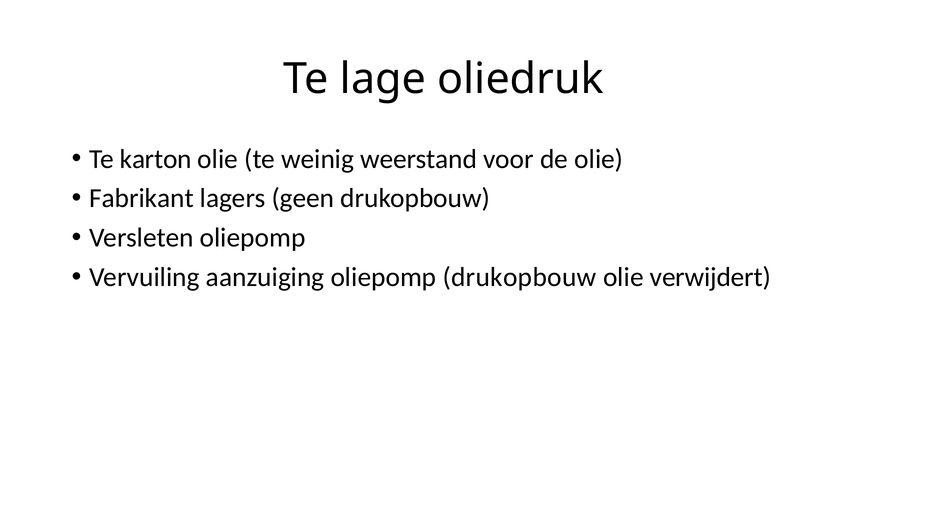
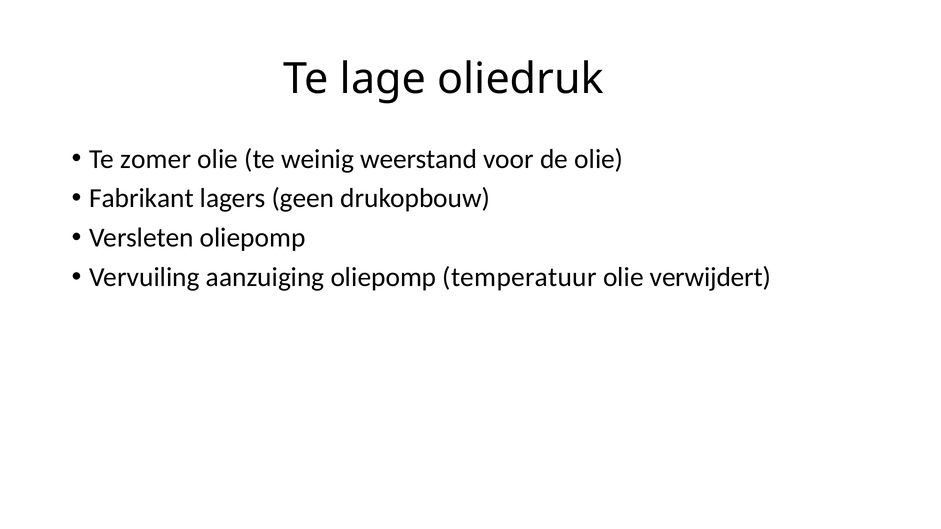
karton: karton -> zomer (156, 159)
oliepomp drukopbouw: drukopbouw -> temperatuur (520, 277)
